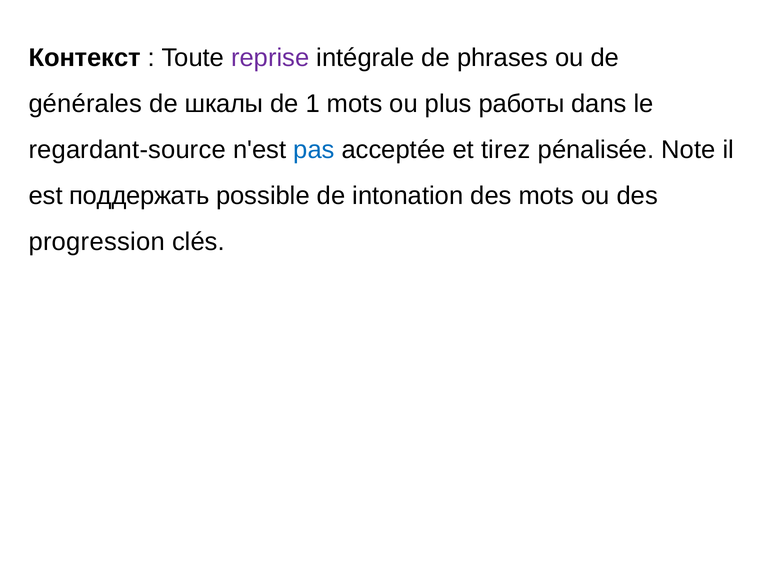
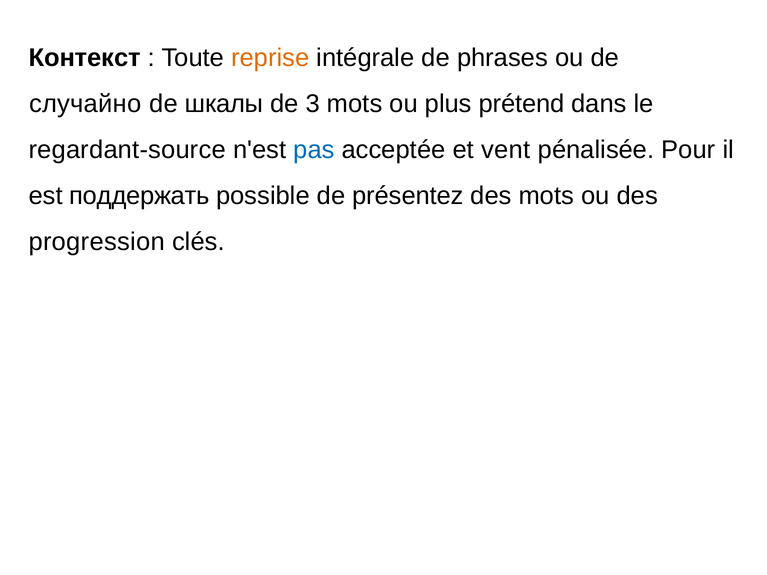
reprise colour: purple -> orange (270, 58)
générales: générales -> случайно (85, 104)
1: 1 -> 3 (313, 104)
работы: работы -> prétend (522, 104)
tirez: tirez -> vent (506, 150)
Note: Note -> Pour (688, 150)
intonation: intonation -> présentez (408, 196)
